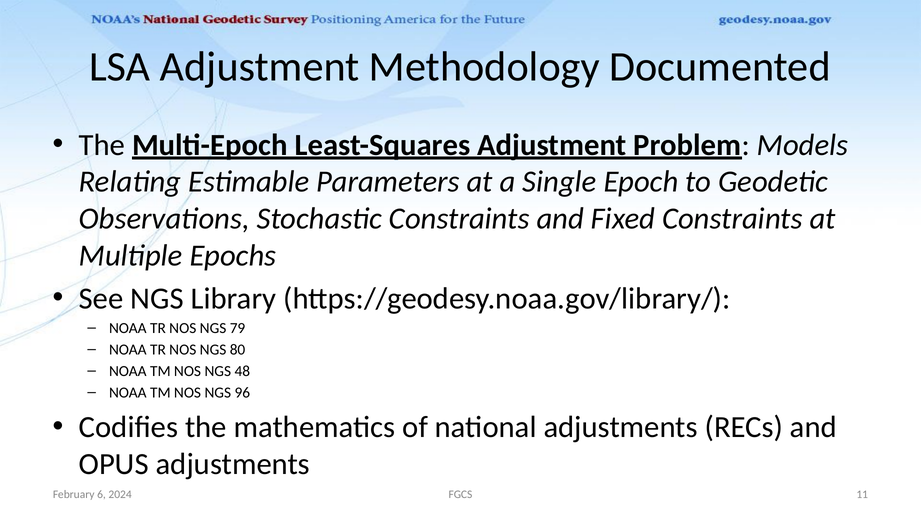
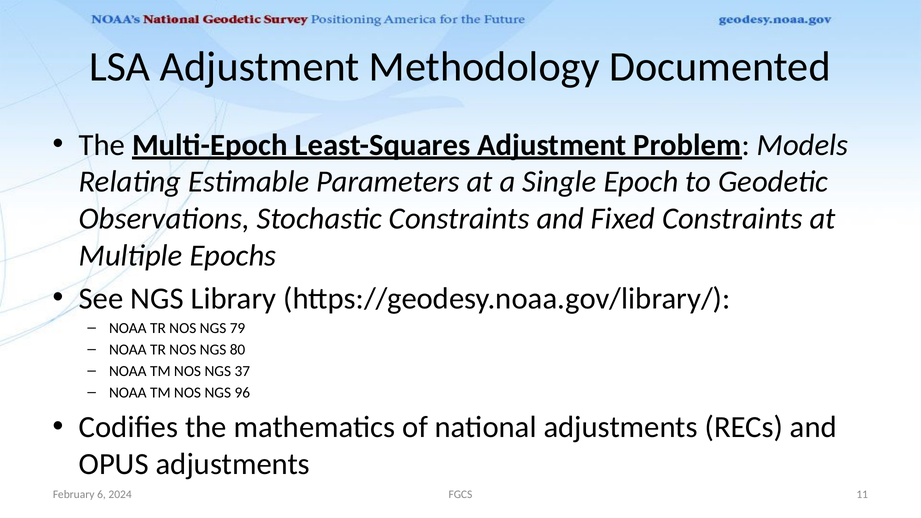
48: 48 -> 37 (242, 371)
